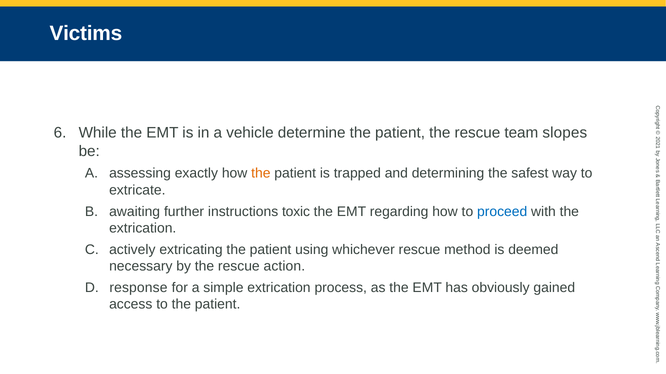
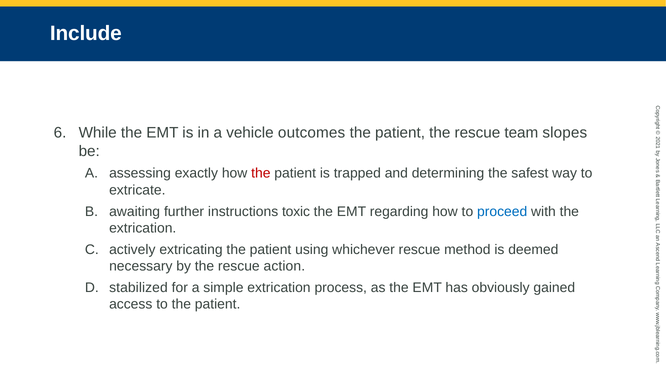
Victims: Victims -> Include (86, 33)
determine: determine -> outcomes (312, 133)
the colour: orange -> red (261, 174)
response: response -> stabilized (138, 288)
